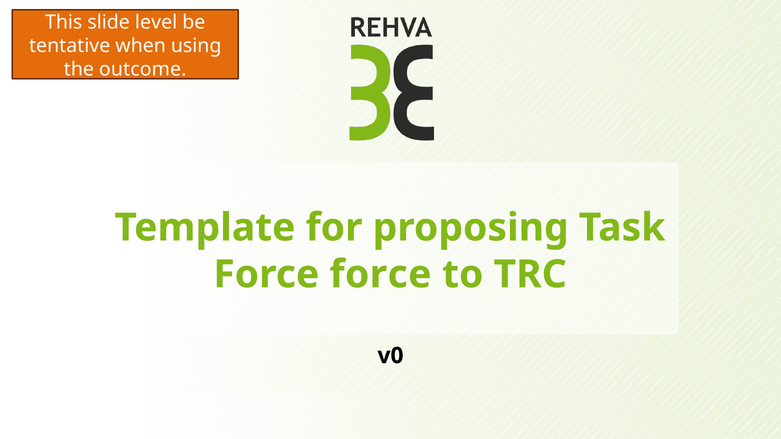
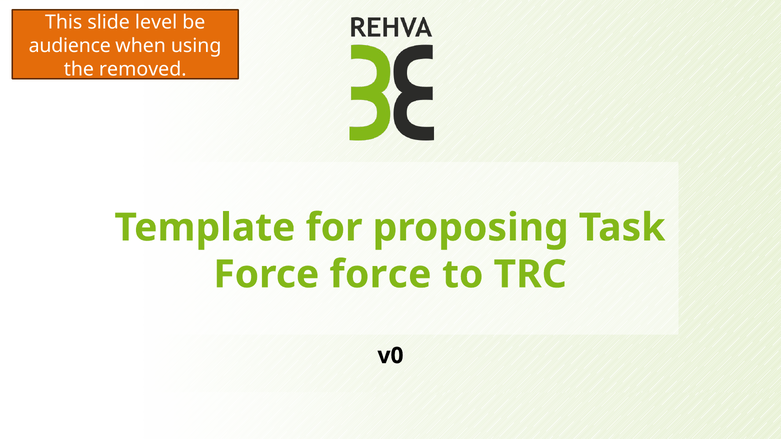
tentative: tentative -> audience (70, 46)
outcome: outcome -> removed (143, 69)
